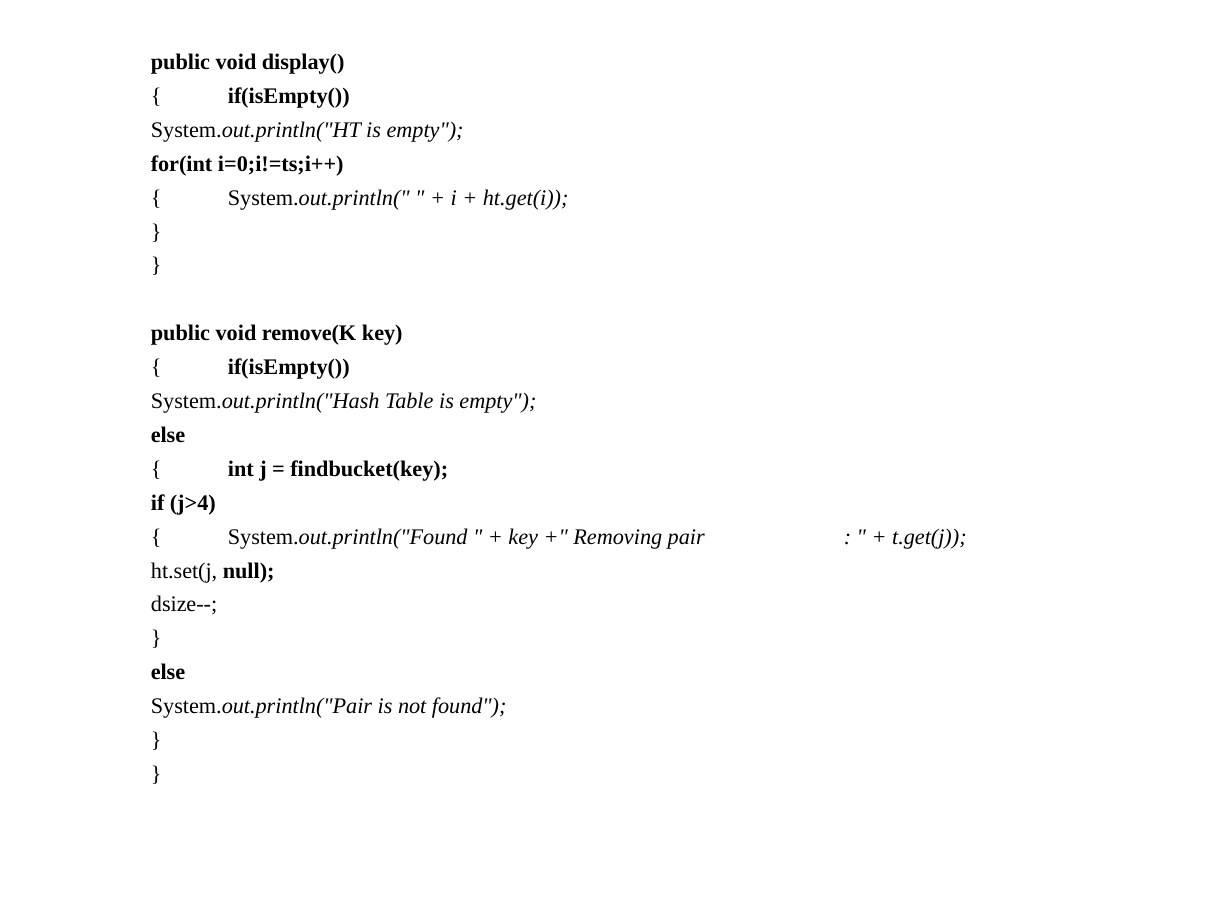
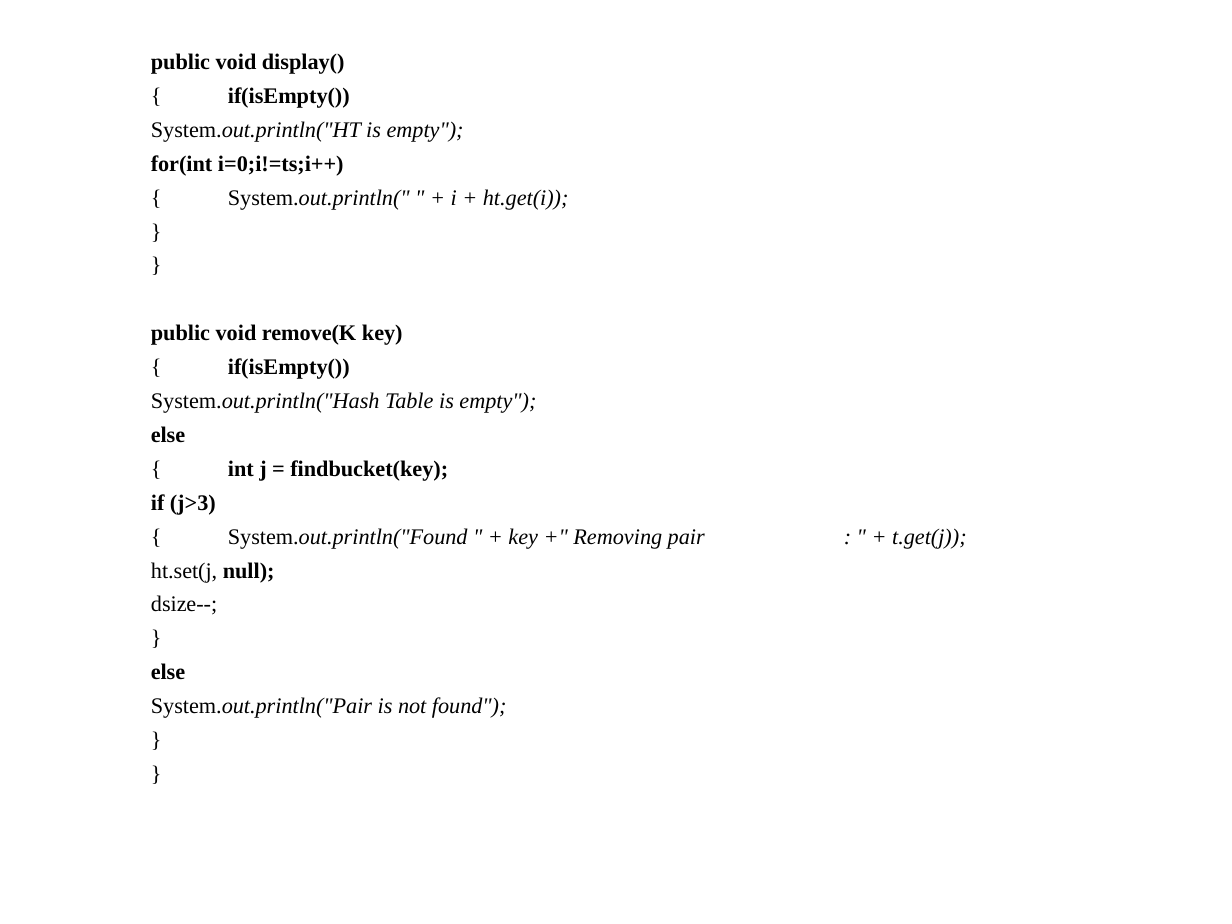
j>4: j>4 -> j>3 (193, 503)
